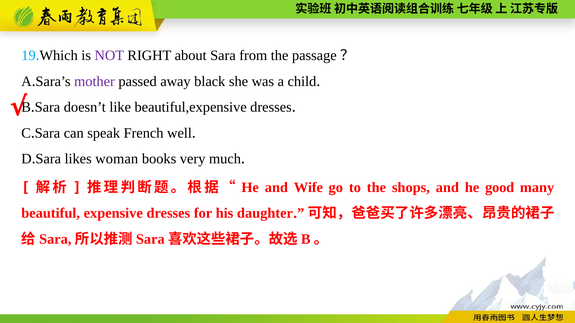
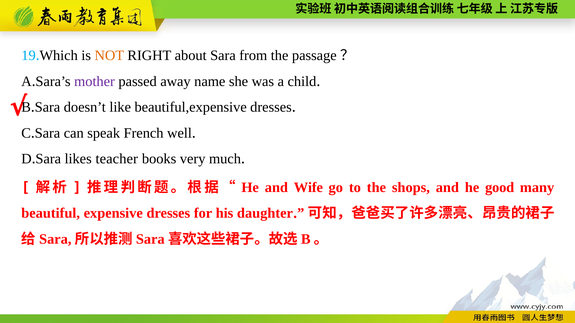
NOT colour: purple -> orange (109, 56)
black: black -> name (210, 82)
woman: woman -> teacher (117, 159)
